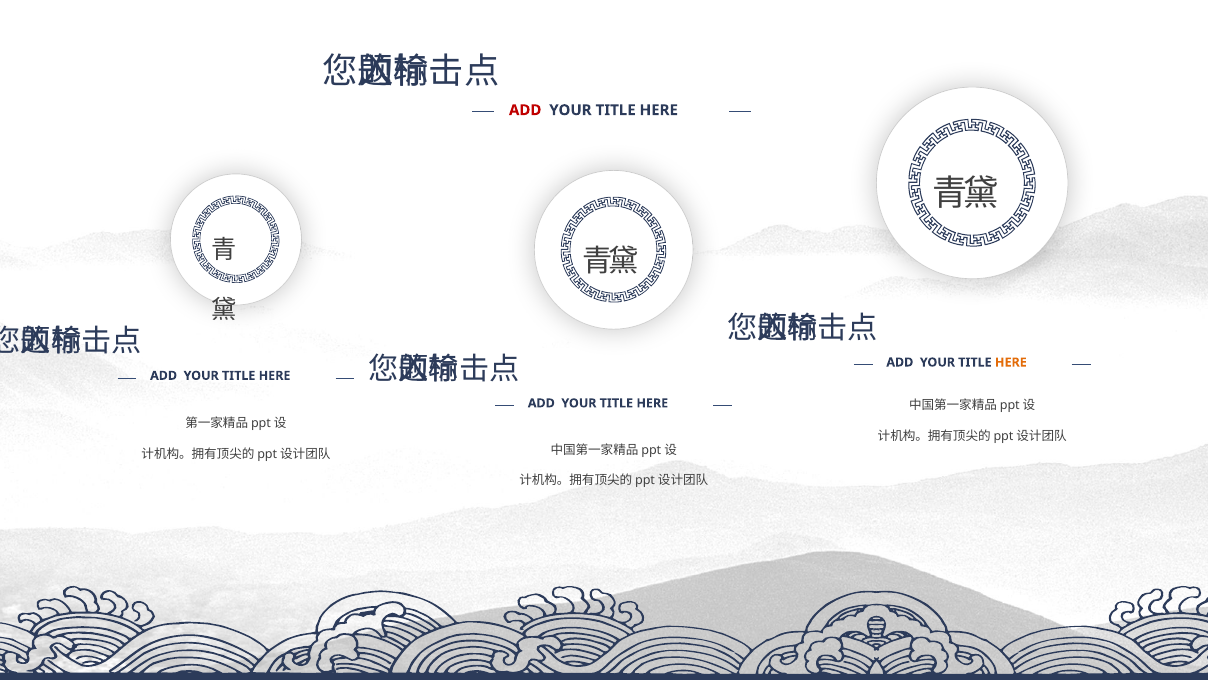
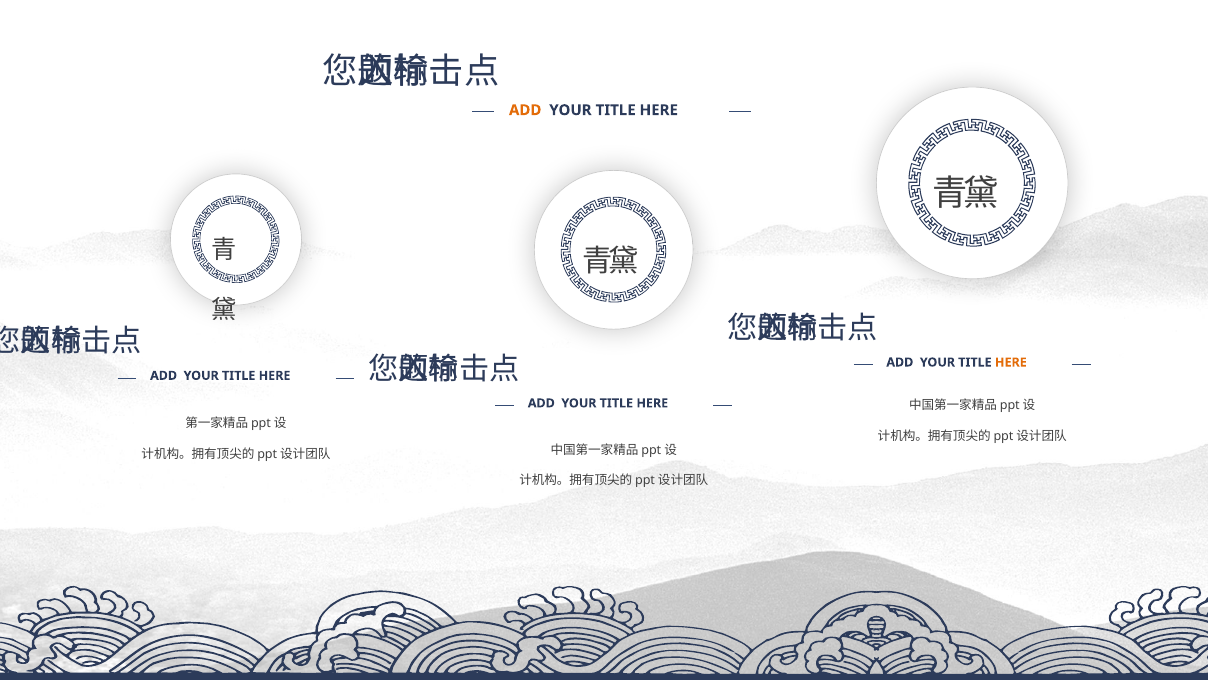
ADD colour: red -> orange (525, 110)
